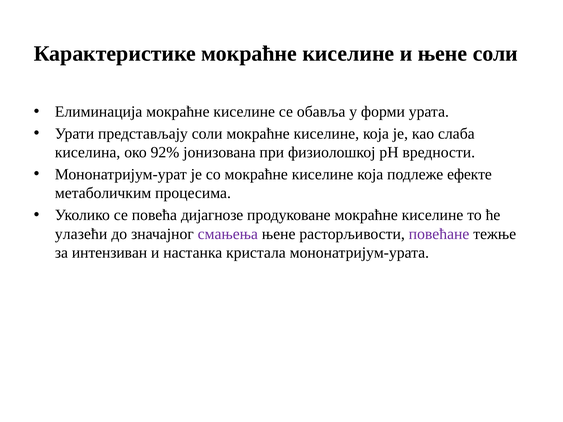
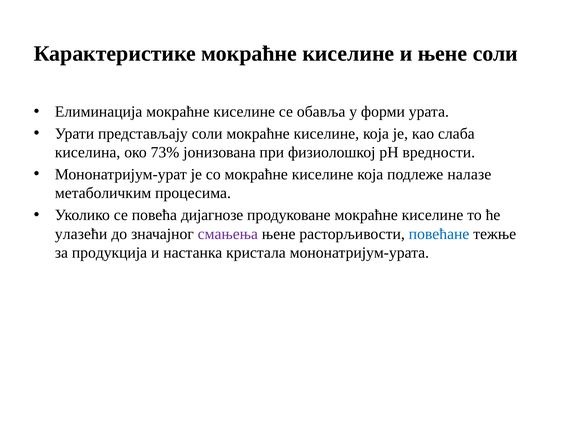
92%: 92% -> 73% (165, 153)
ефекте: ефекте -> налазе (469, 174)
повећане colour: purple -> blue (439, 234)
интензиван: интензиван -> продукција (109, 253)
